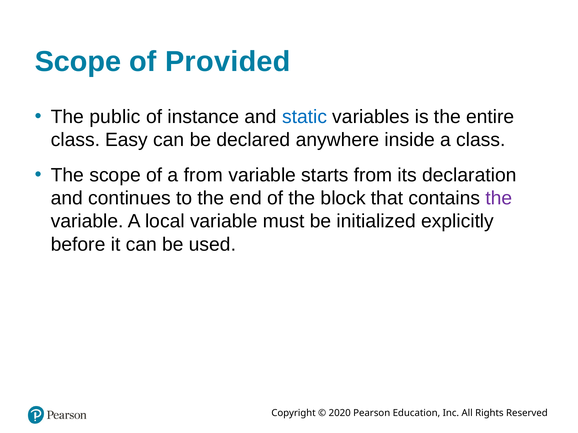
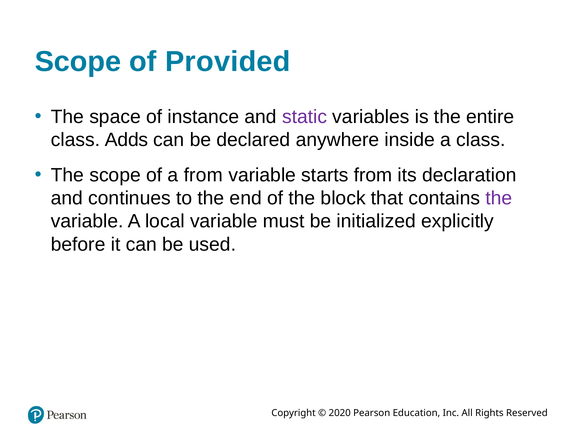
public: public -> space (115, 117)
static colour: blue -> purple (305, 117)
Easy: Easy -> Adds (127, 140)
